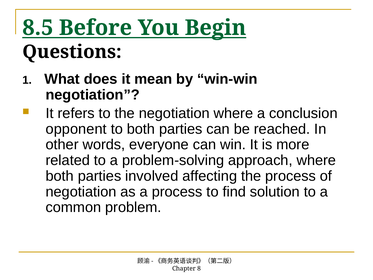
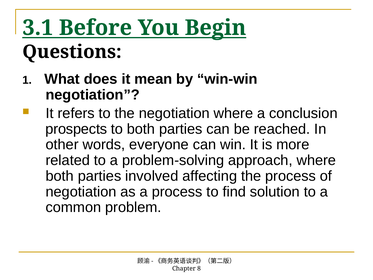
8.5: 8.5 -> 3.1 (38, 28)
opponent: opponent -> prospects (76, 129)
